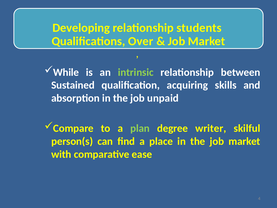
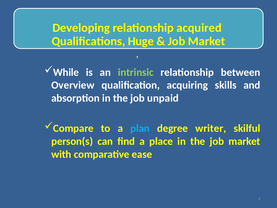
students: students -> acquired (199, 28)
Over: Over -> Huge (141, 41)
Sustained: Sustained -> Overview (73, 85)
plan colour: light green -> light blue (140, 128)
